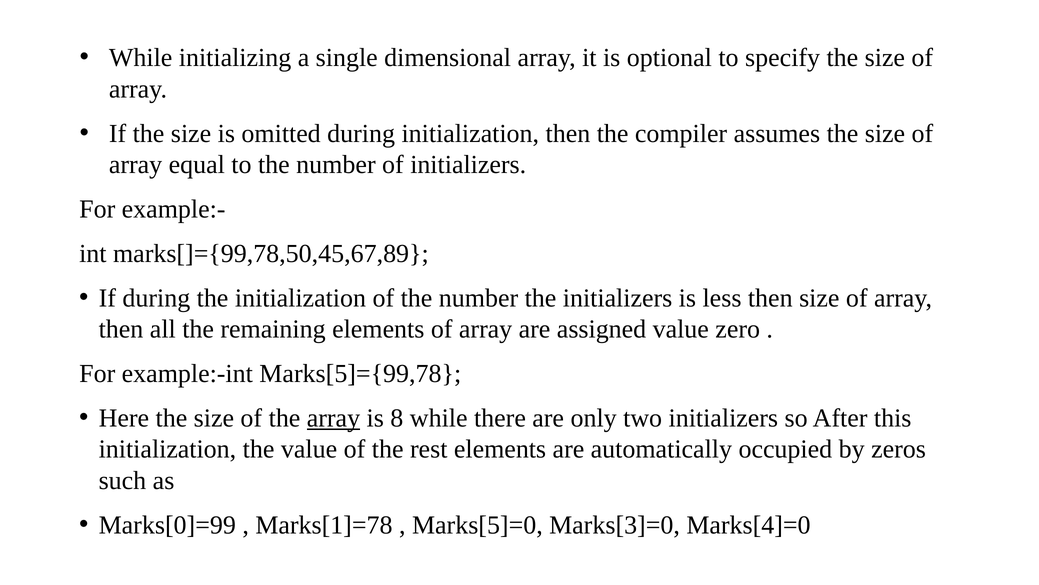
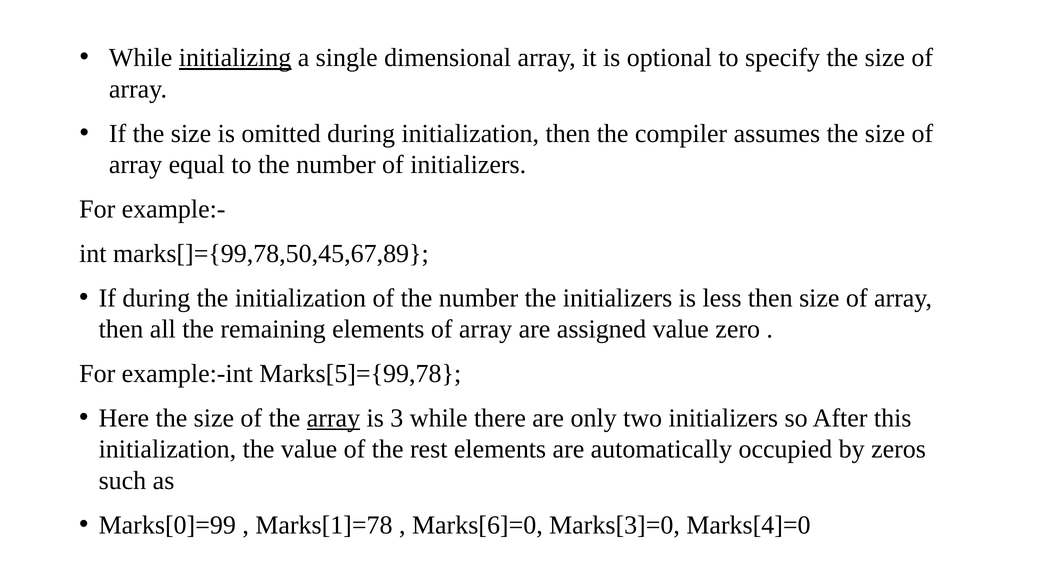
initializing underline: none -> present (235, 58)
8: 8 -> 3 (397, 418)
Marks[5]=0: Marks[5]=0 -> Marks[6]=0 (477, 525)
